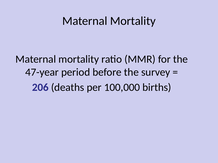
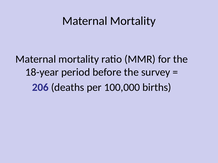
47-year: 47-year -> 18-year (42, 72)
